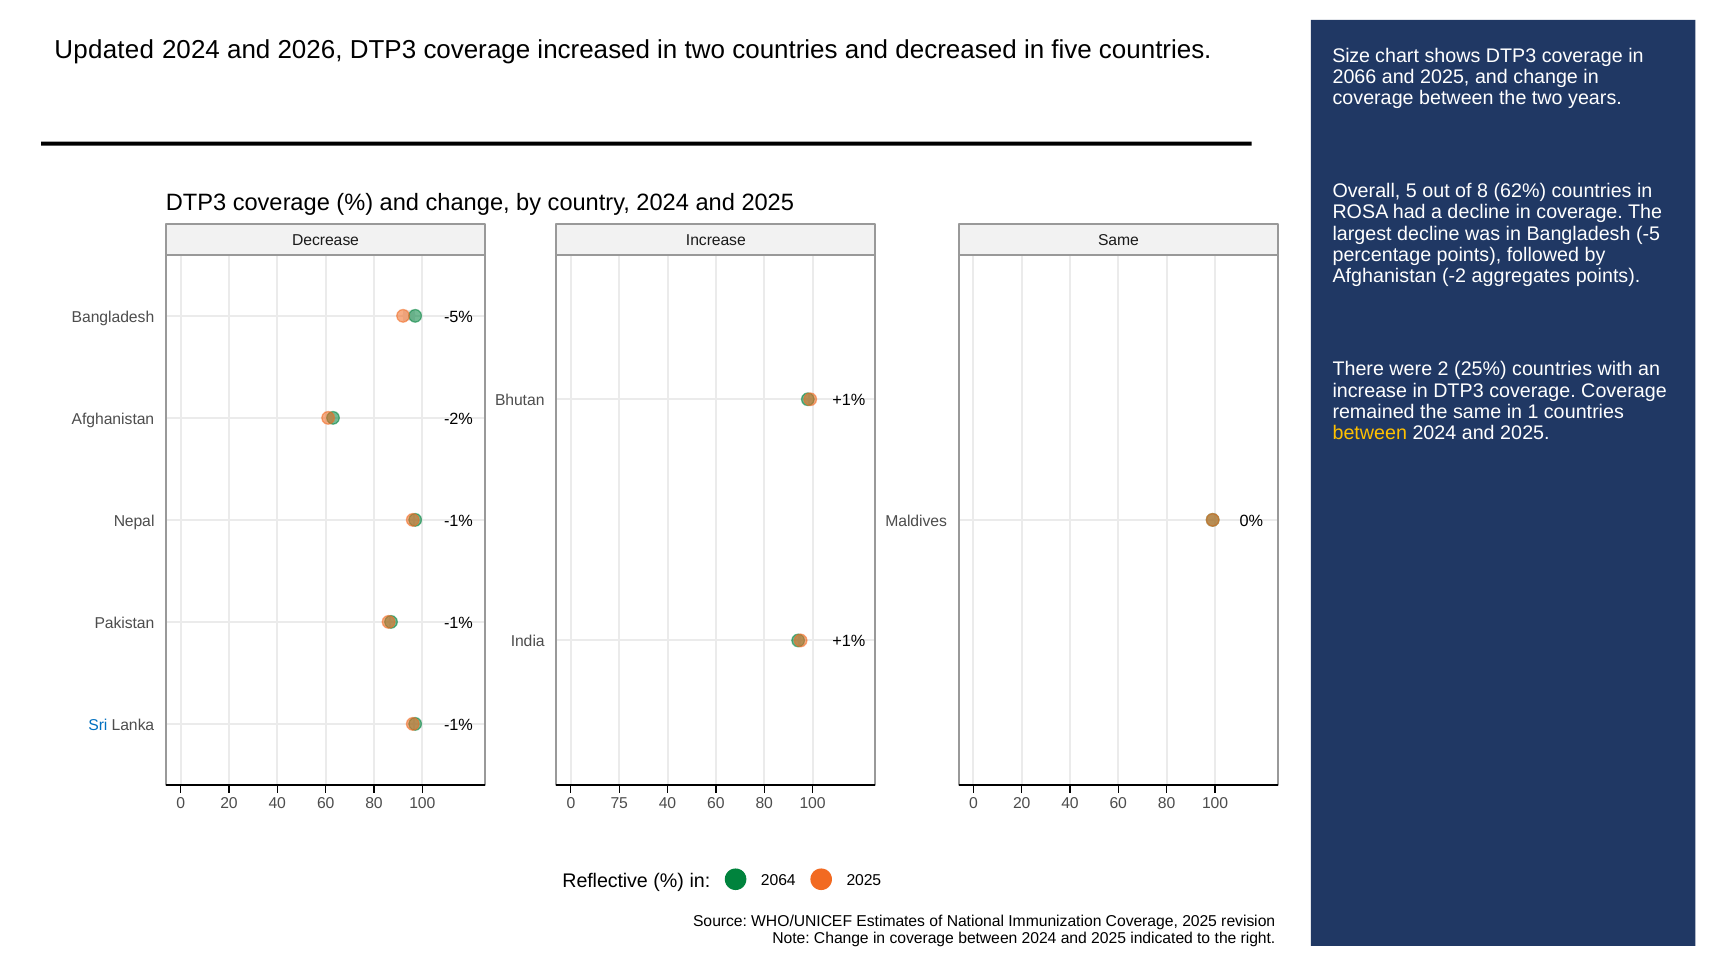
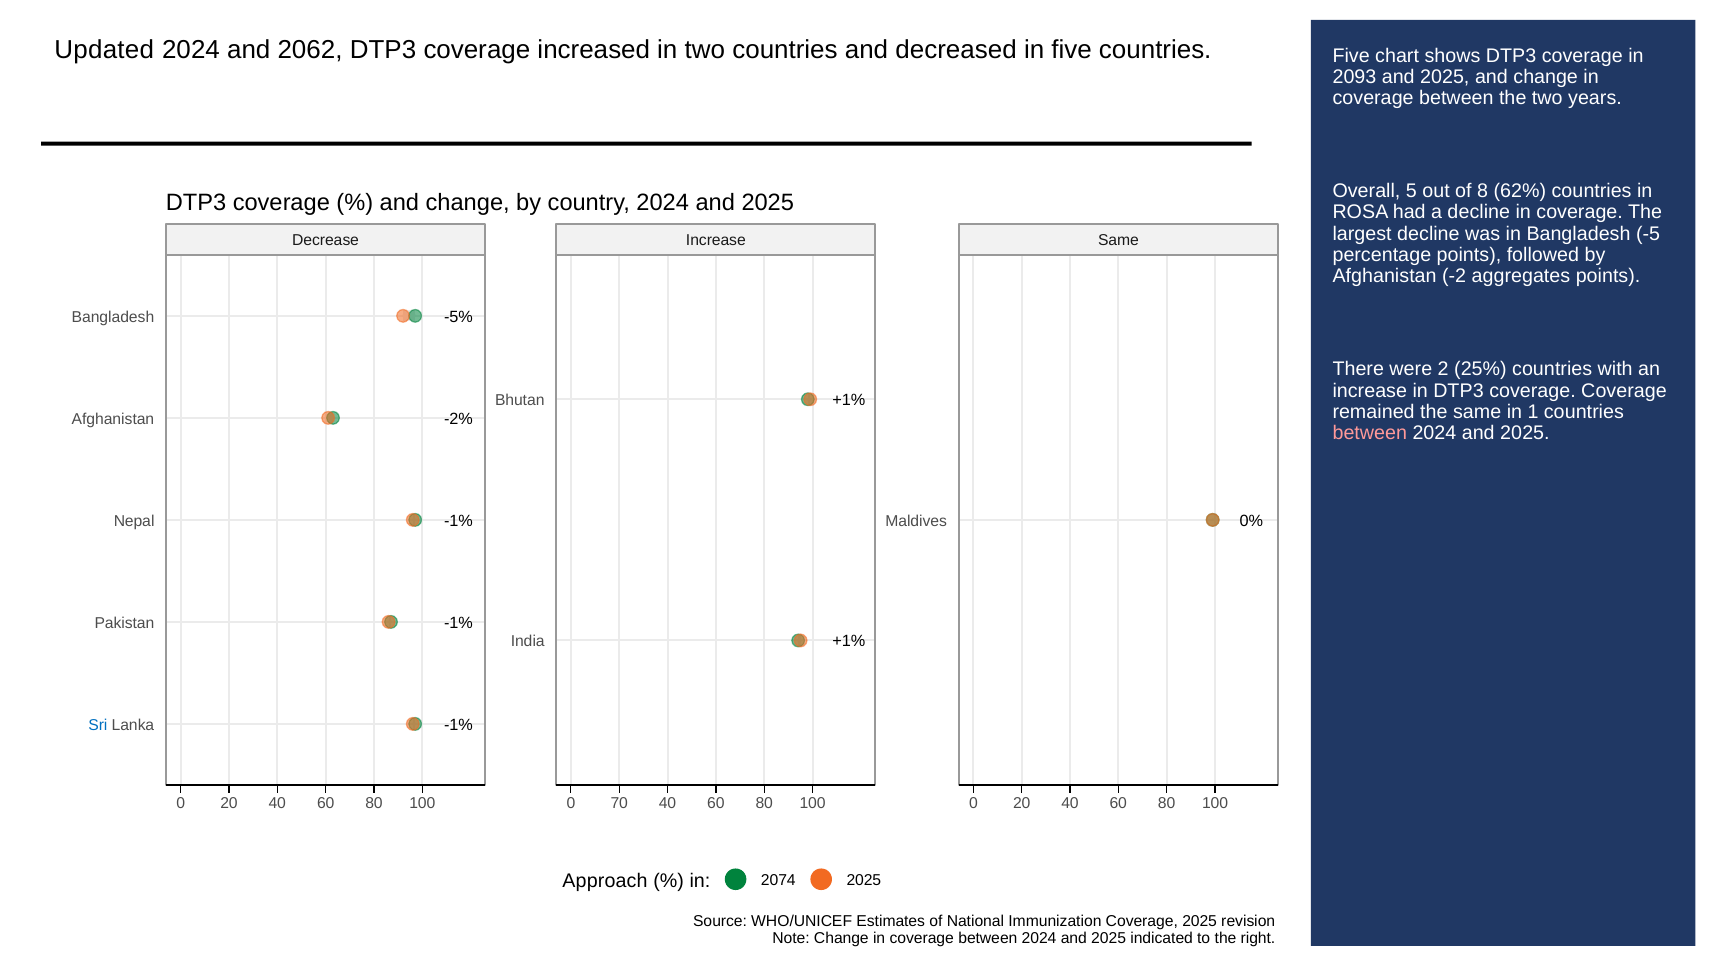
2026: 2026 -> 2062 (310, 49)
Size: Size -> Five (1351, 56)
2066: 2066 -> 2093 (1354, 77)
between colour: yellow -> pink (1370, 433)
75: 75 -> 70 (619, 803)
Reflective: Reflective -> Approach (605, 880)
2064: 2064 -> 2074 (778, 880)
